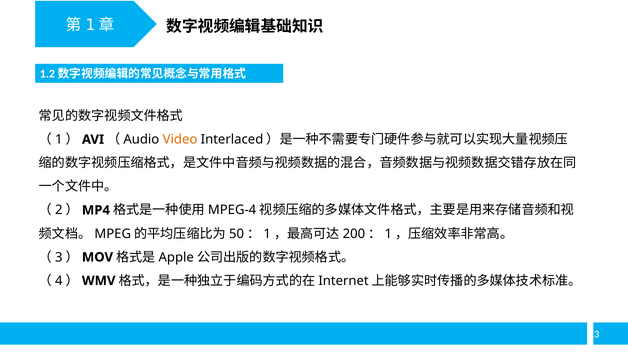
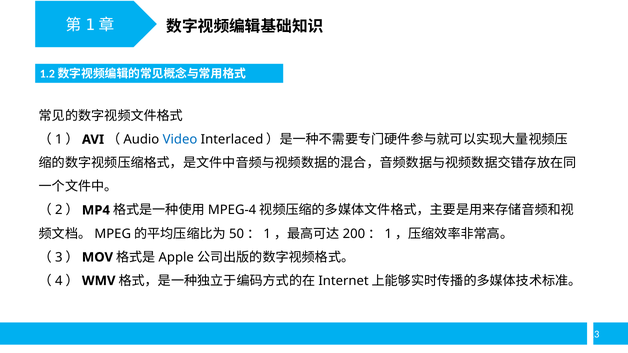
Video colour: orange -> blue (180, 140)
